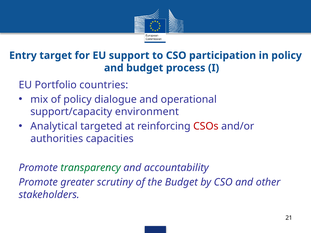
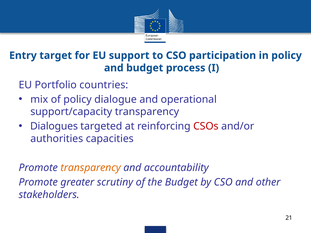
support/capacity environment: environment -> transparency (147, 112)
Analytical: Analytical -> Dialogues (54, 126)
transparency colour: green -> orange (91, 168)
